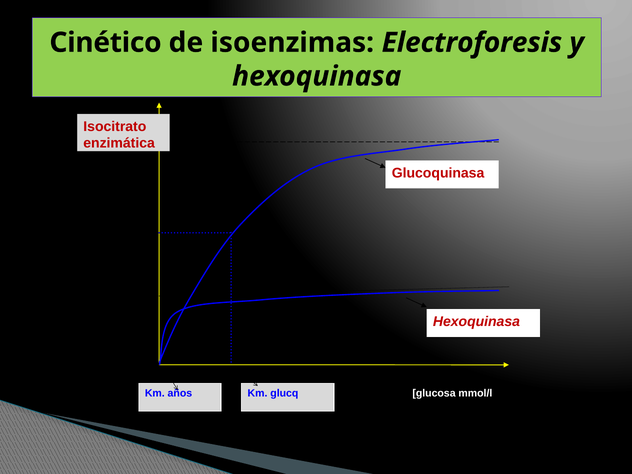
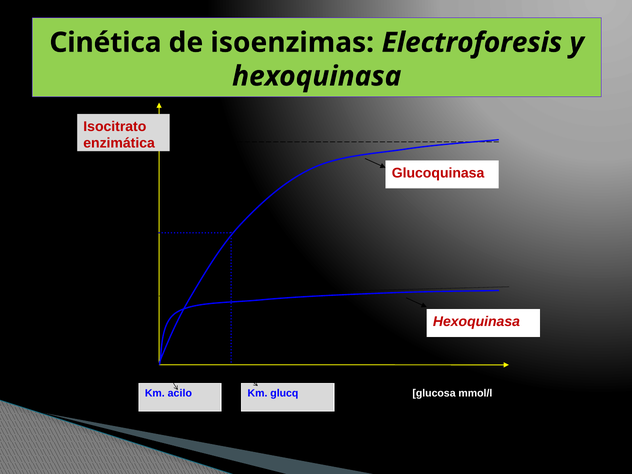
Cinético: Cinético -> Cinética (105, 43)
años: años -> acilo (180, 394)
